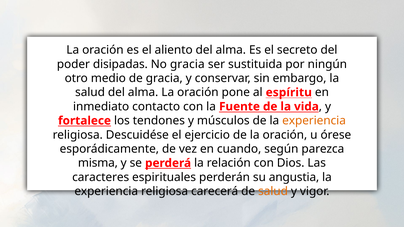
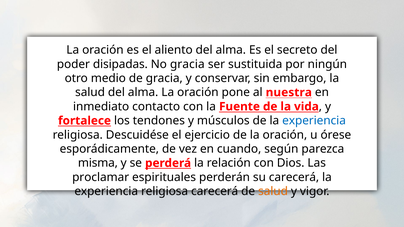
espíritu: espíritu -> nuestra (289, 93)
experiencia colour: orange -> blue (314, 121)
caracteres: caracteres -> proclamar (101, 177)
su angustia: angustia -> carecerá (294, 177)
